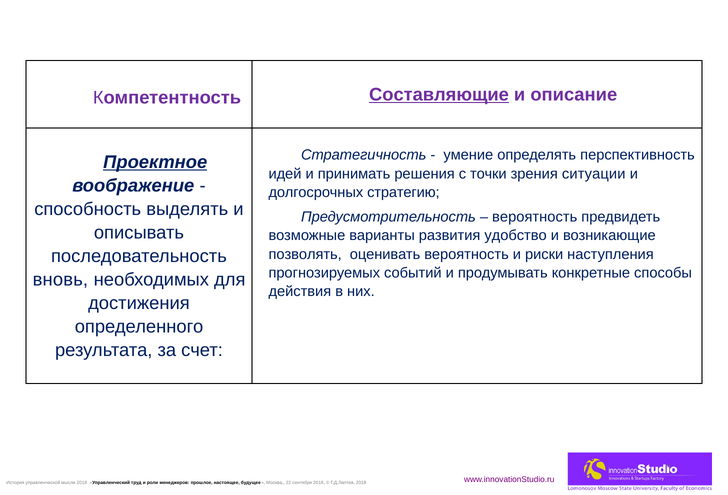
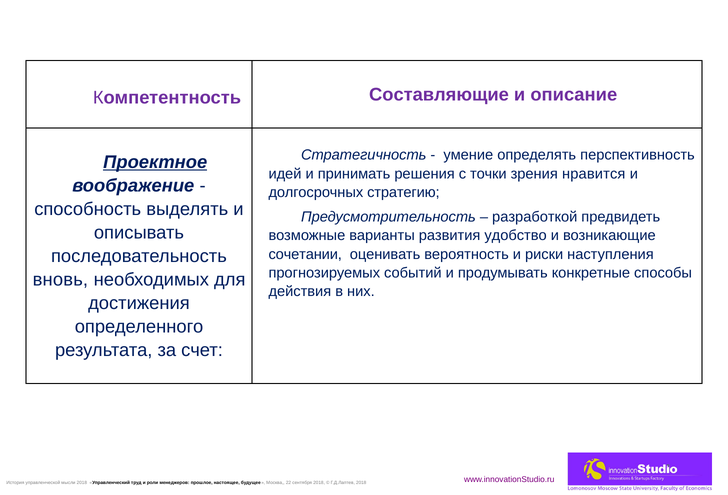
Составляющие underline: present -> none (439, 95)
ситуации: ситуации -> нравится (594, 174)
вероятность: вероятность -> разработкой (535, 217)
позволять: позволять -> сочетании (305, 254)
